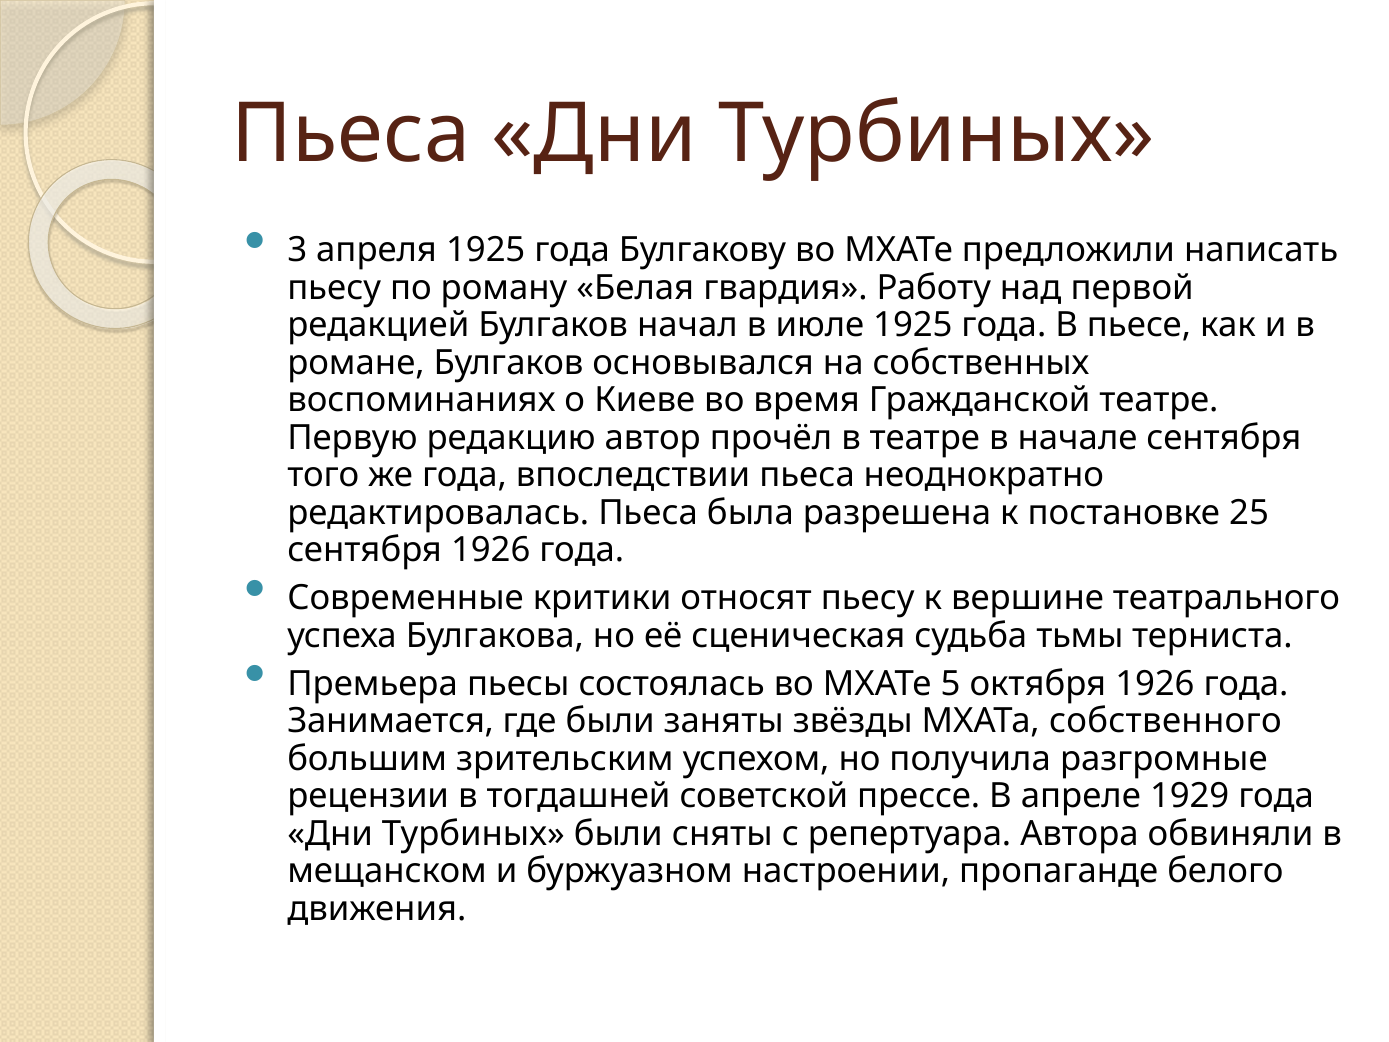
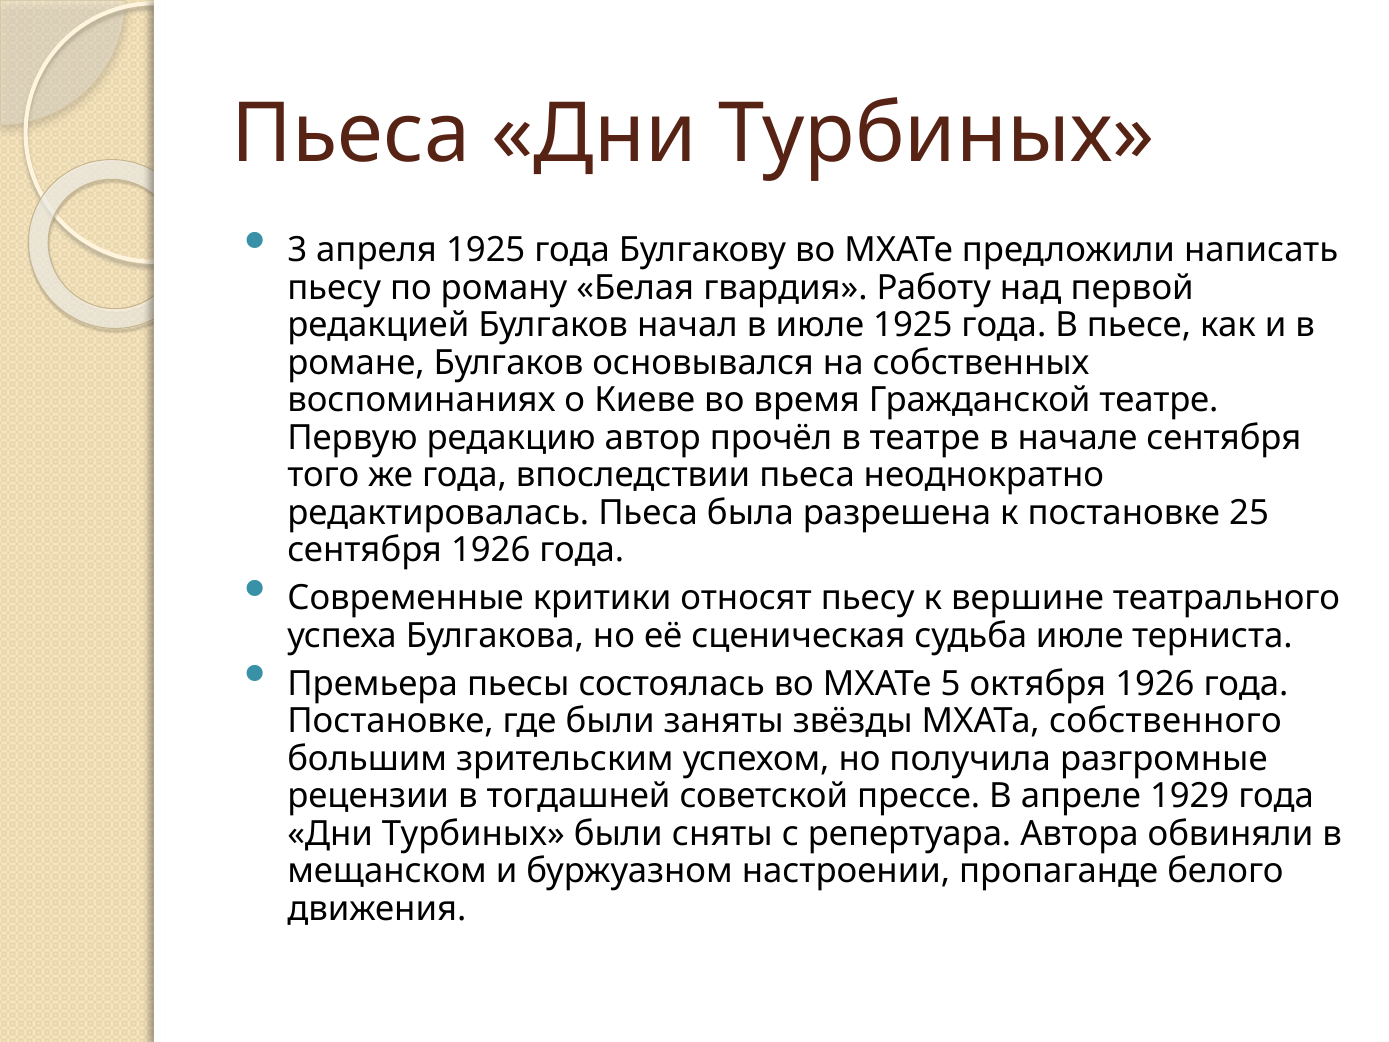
судьба тьмы: тьмы -> июле (1080, 636)
Занимается: Занимается -> Постановке (391, 721)
